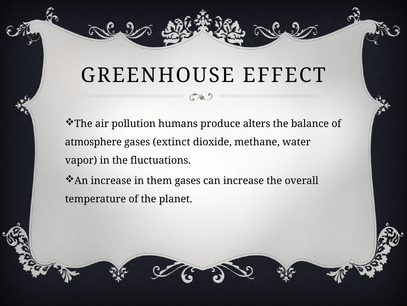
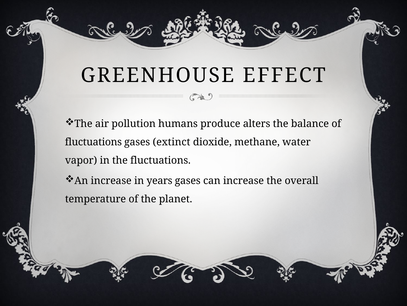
atmosphere: atmosphere -> fluctuations (93, 142)
them: them -> years (159, 180)
